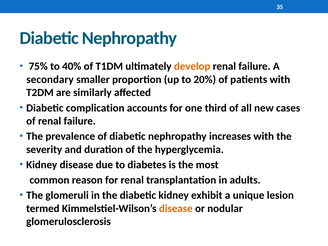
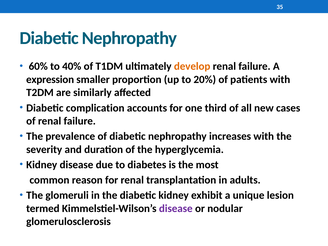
75%: 75% -> 60% (38, 66)
secondary: secondary -> expression (50, 79)
disease colour: orange -> purple (176, 208)
